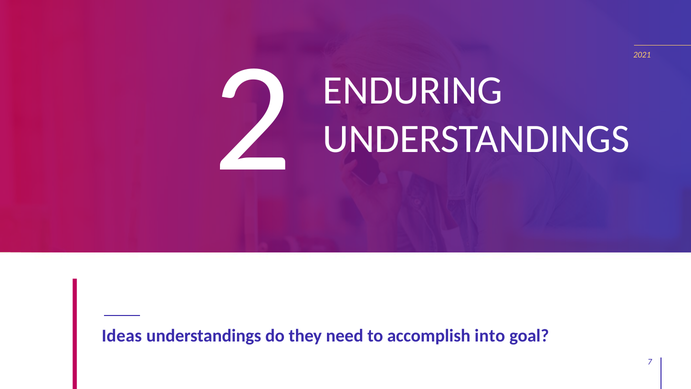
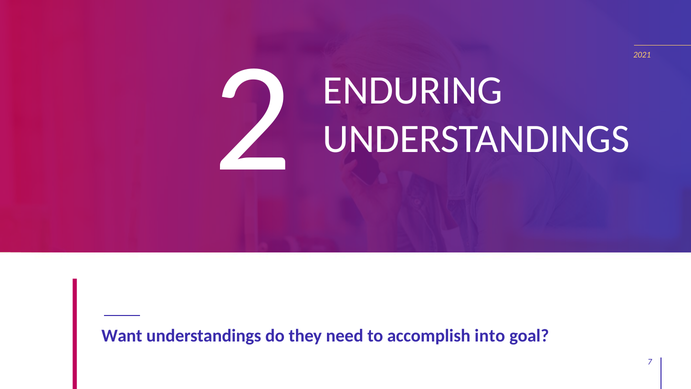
Ideas: Ideas -> Want (122, 335)
